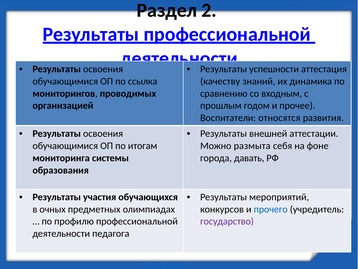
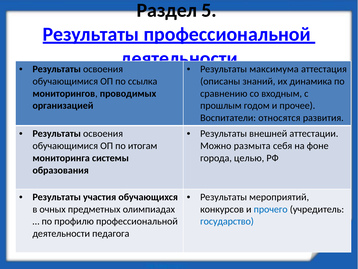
2: 2 -> 5 (209, 10)
успешности: успешности -> максимума (274, 69)
качеству: качеству -> описаны (220, 81)
давать: давать -> целью (249, 158)
государство colour: purple -> blue (227, 221)
